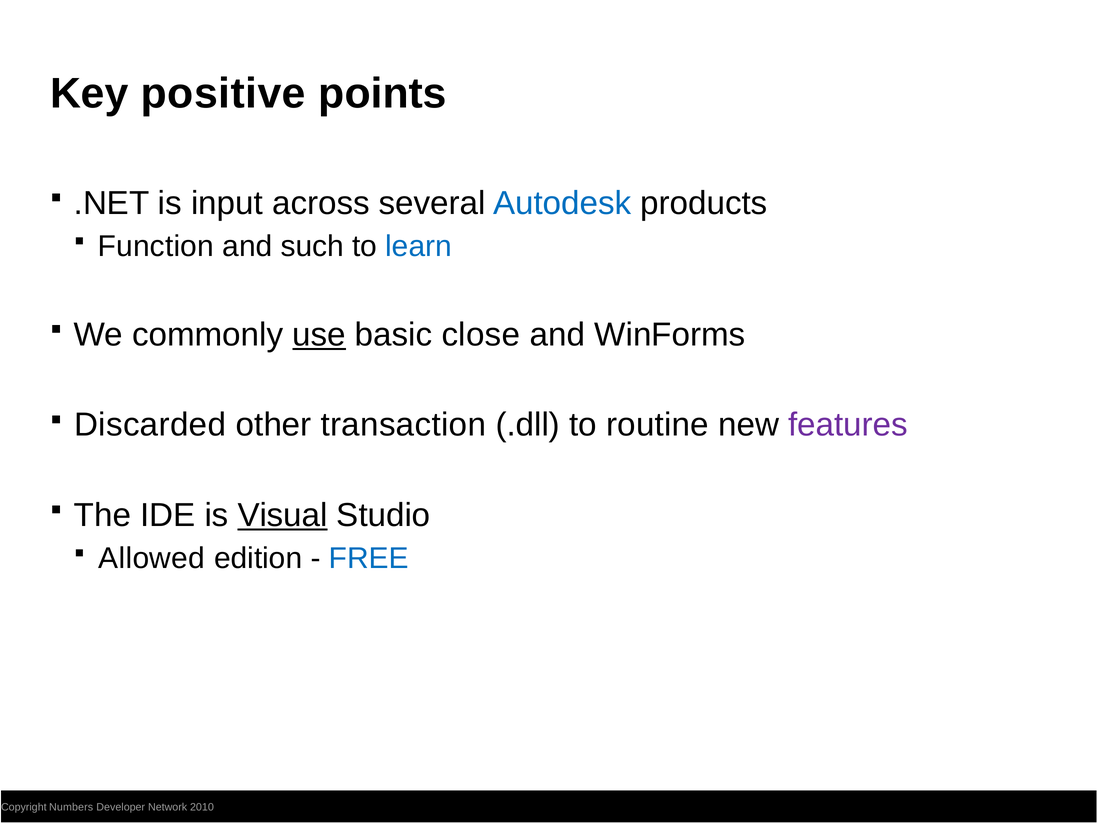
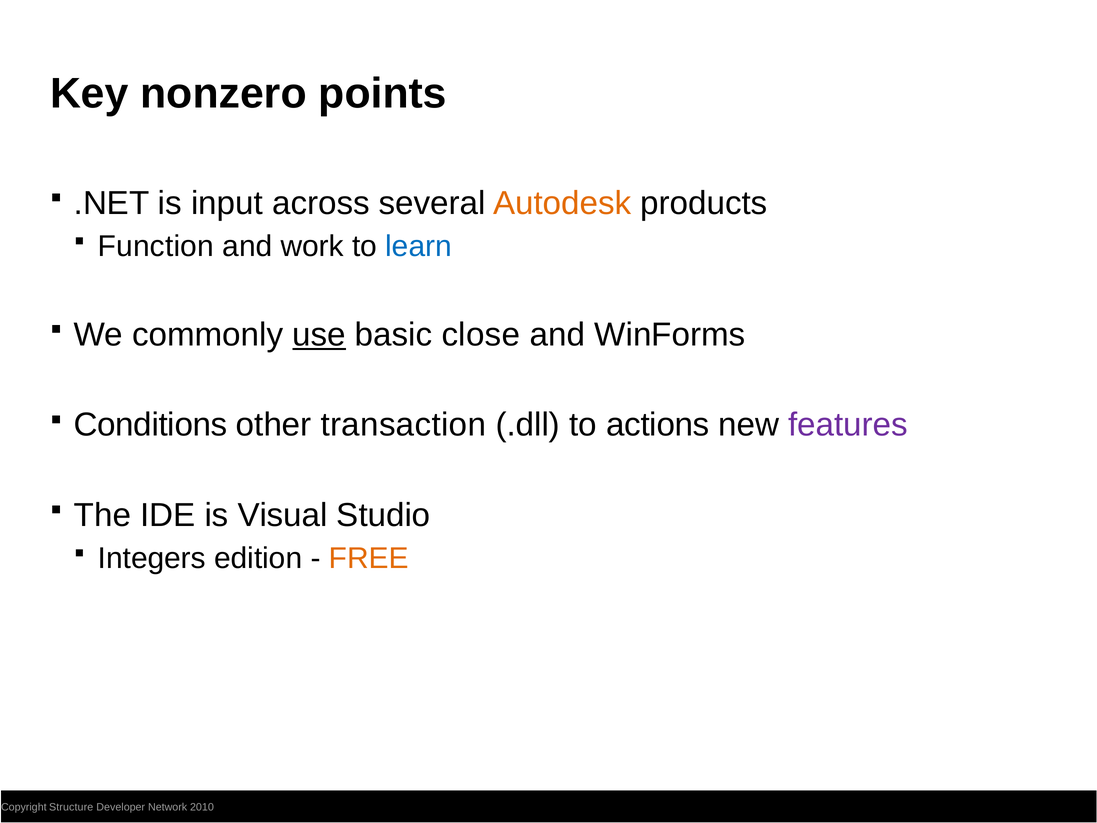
positive: positive -> nonzero (223, 93)
Autodesk colour: blue -> orange (562, 203)
such: such -> work (312, 246)
Discarded: Discarded -> Conditions (150, 425)
routine: routine -> actions (658, 425)
Visual underline: present -> none (283, 515)
Allowed: Allowed -> Integers (152, 558)
FREE colour: blue -> orange (369, 558)
Numbers: Numbers -> Structure (71, 807)
